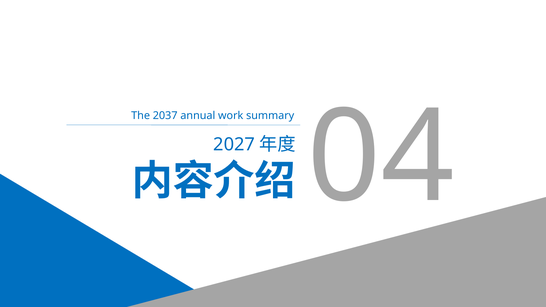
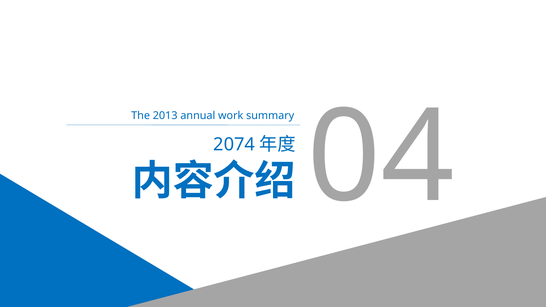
2037: 2037 -> 2013 (165, 116)
2027: 2027 -> 2074 (234, 144)
